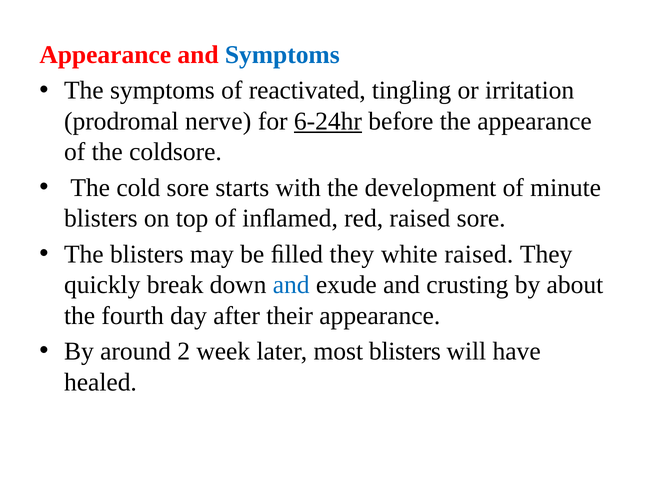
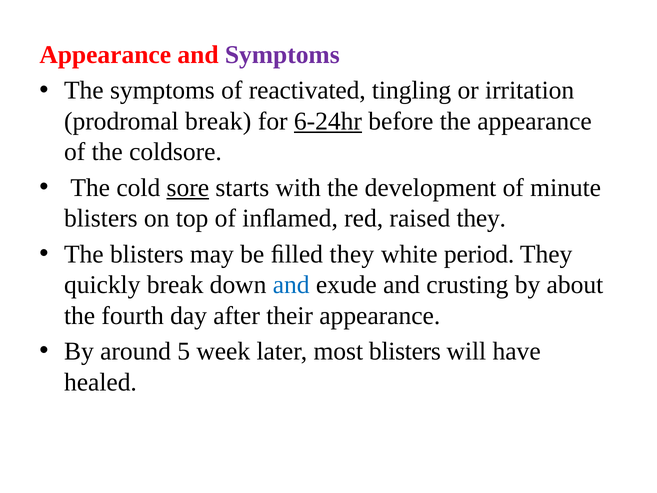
Symptoms colour: blue -> purple (282, 55)
prodromal nerve: nerve -> break (218, 121)
sore underline: none -> present (188, 188)
raised sore: sore -> they (481, 218)
white raised: raised -> period (479, 254)
2: 2 -> 5 (184, 351)
